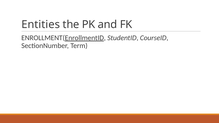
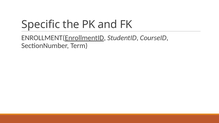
Entities: Entities -> Specific (41, 25)
